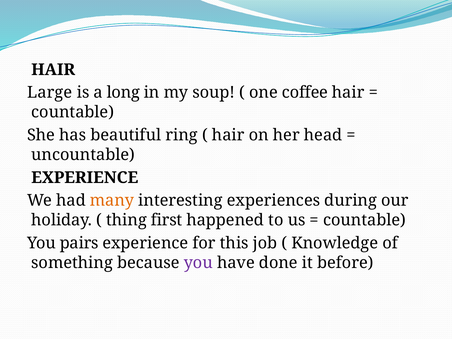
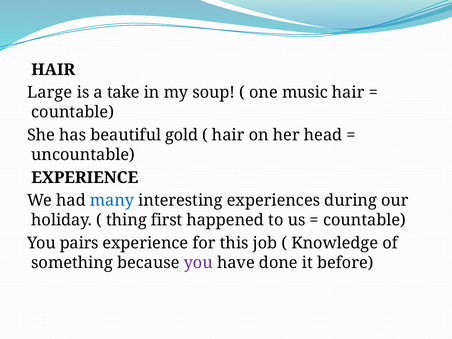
long: long -> take (123, 93)
coffee: coffee -> music (305, 93)
ring: ring -> gold (182, 135)
many colour: orange -> blue (112, 200)
